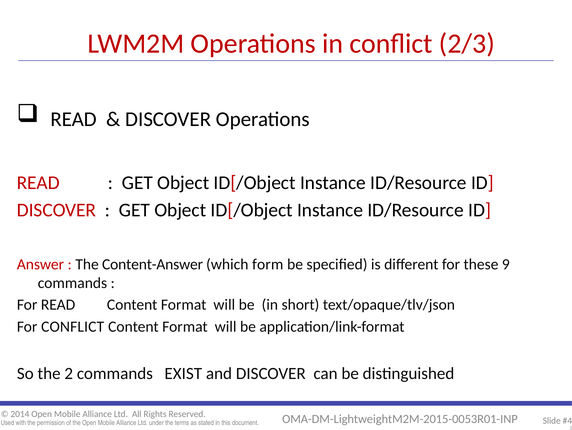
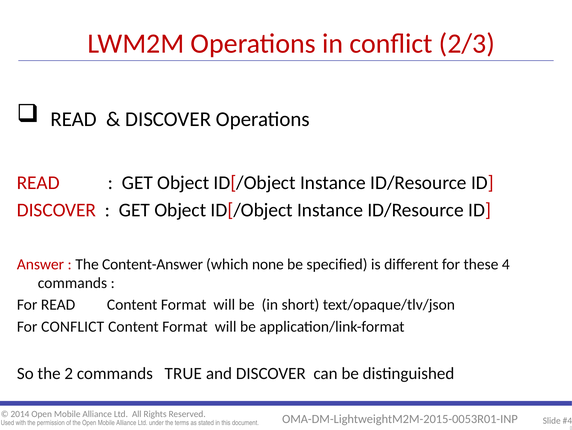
form: form -> none (268, 264)
9: 9 -> 4 (506, 264)
EXIST: EXIST -> TRUE (183, 373)
